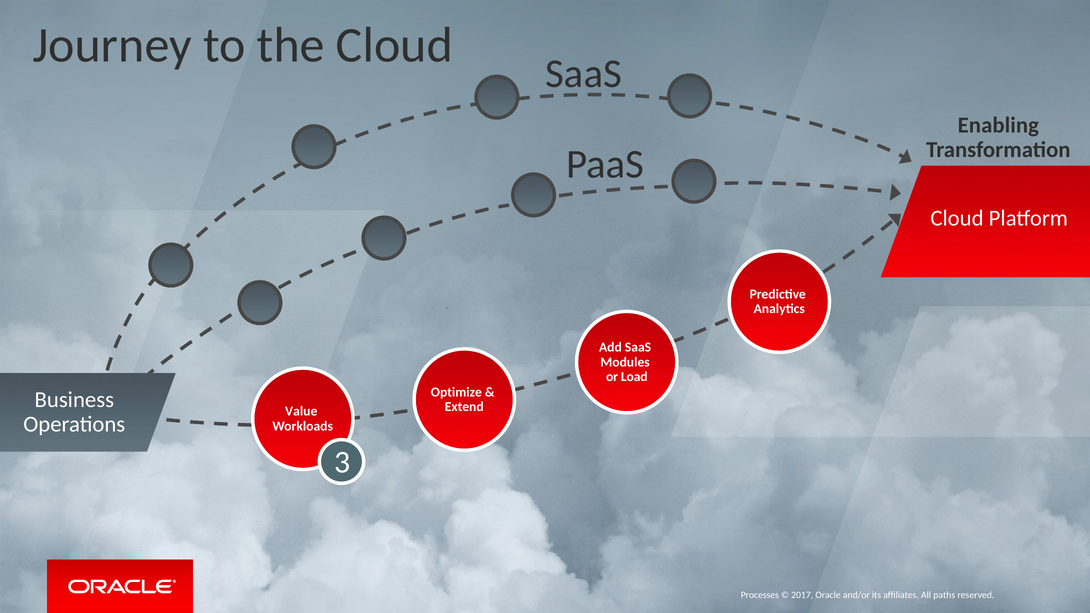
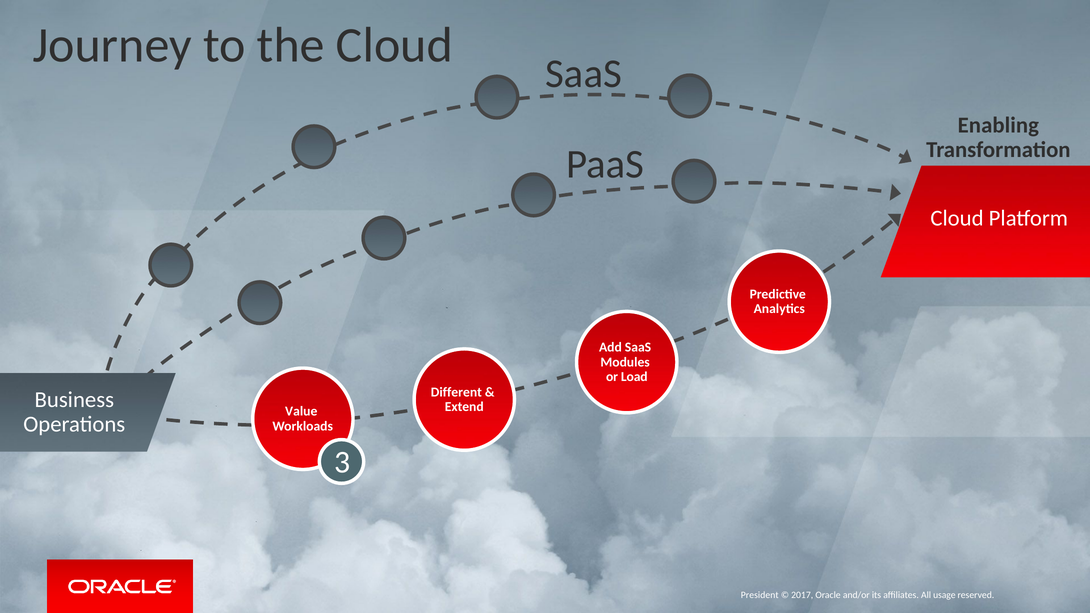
Optimize: Optimize -> Different (456, 392)
Processes: Processes -> President (760, 595)
paths: paths -> usage (944, 595)
